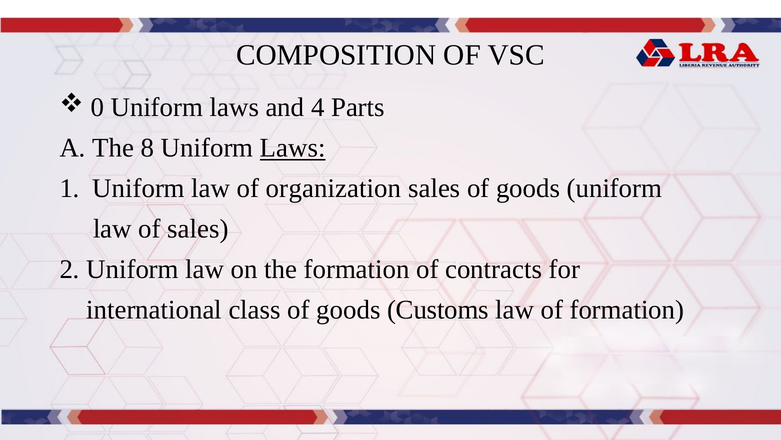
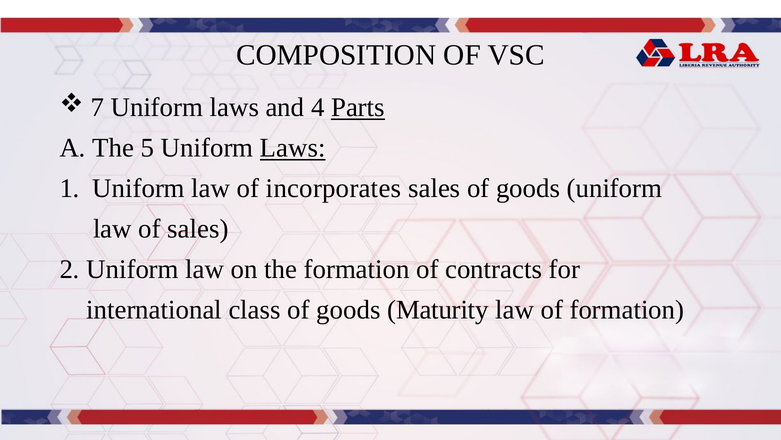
0: 0 -> 7 (97, 107)
Parts underline: none -> present (358, 107)
8: 8 -> 5 (148, 148)
organization: organization -> incorporates (334, 188)
Customs: Customs -> Maturity (438, 309)
